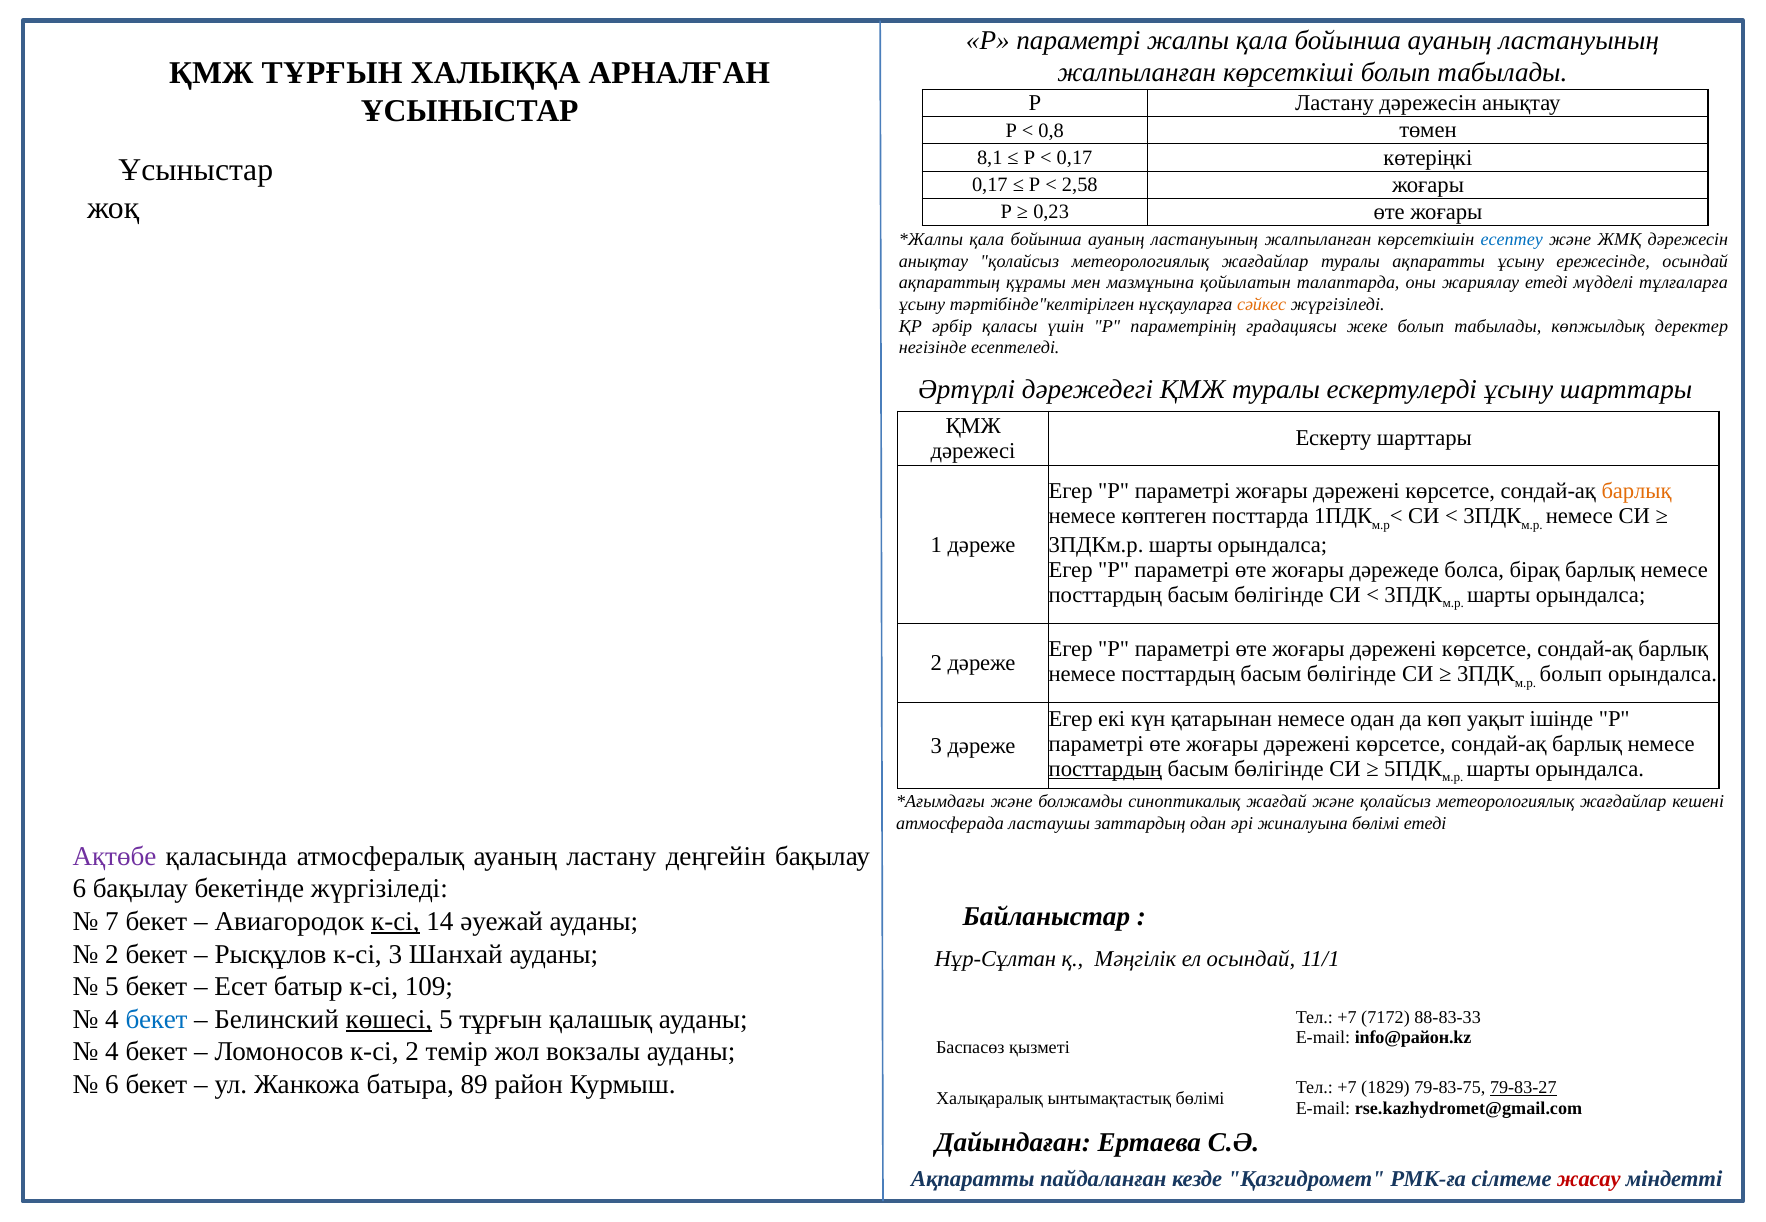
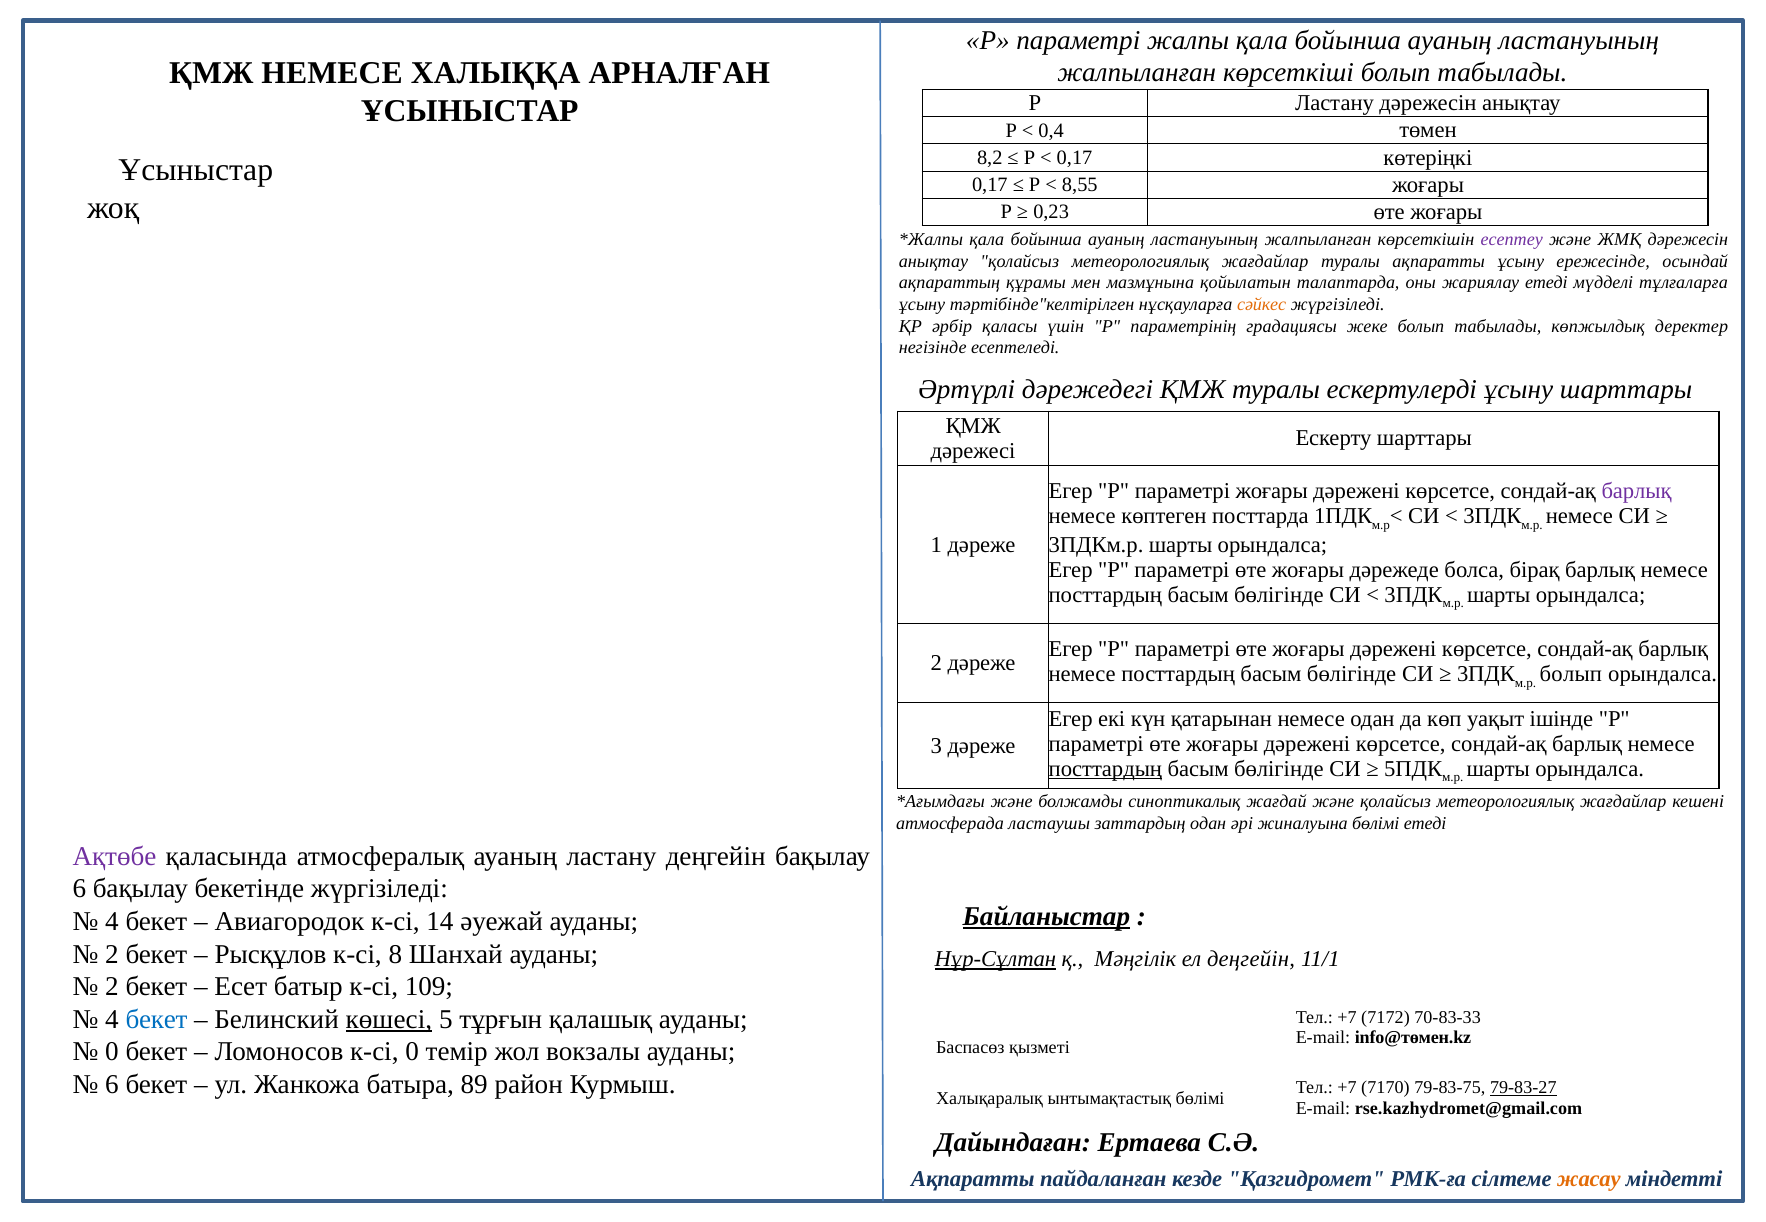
ҚМЖ ТҰРҒЫН: ТҰРҒЫН -> НЕМЕСЕ (332, 73)
0,8: 0,8 -> 0,4 (1051, 130)
8,1: 8,1 -> 8,2 (990, 158)
2,58: 2,58 -> 8,55 (1080, 185)
есептеу colour: blue -> purple (1512, 240)
барлық colour: orange -> purple (1637, 491)
Байланыстар underline: none -> present (1046, 917)
7: 7 -> 4 (112, 922)
к-сі underline: present -> none (395, 922)
к-сі 3: 3 -> 8 (395, 955)
Нұр-Сұлтан underline: none -> present (995, 960)
ел осындай: осындай -> деңгейін (1251, 960)
5: 5 -> 2 (112, 987)
88-83-33: 88-83-33 -> 70-83-33 (1448, 1018)
info@район.kz: info@район.kz -> info@төмен.kz (1413, 1038)
4: 4 -> 0 (112, 1052)
к-сі 2: 2 -> 0 (412, 1052)
1829: 1829 -> 7170 (1385, 1089)
жасау colour: red -> orange (1589, 1180)
